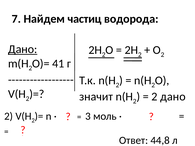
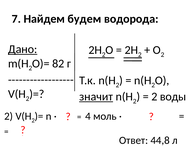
частиц: частиц -> будем (84, 19)
41: 41 -> 82 (58, 64)
значит underline: none -> present (96, 97)
2 дано: дано -> воды (173, 97)
3: 3 -> 4 (88, 116)
